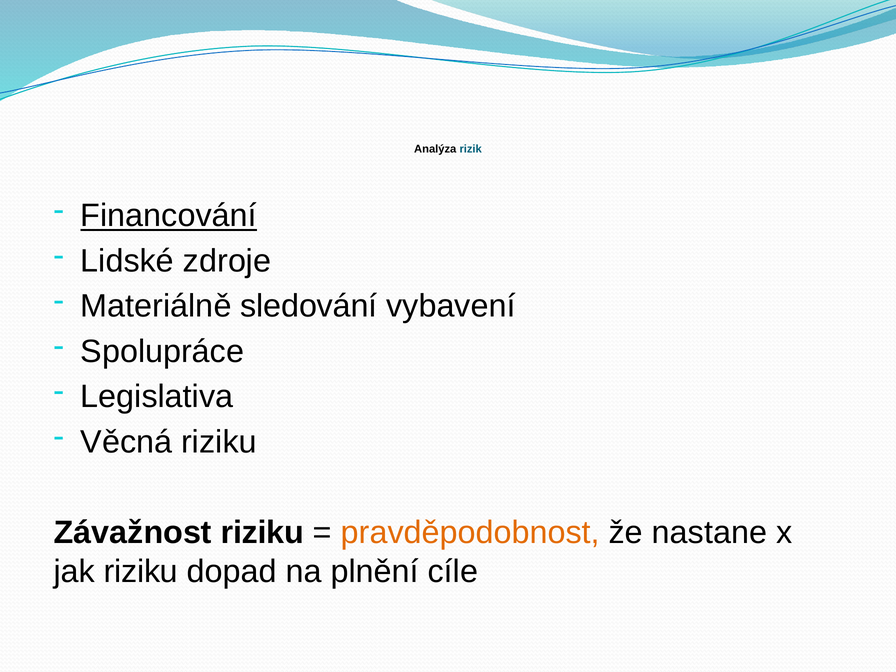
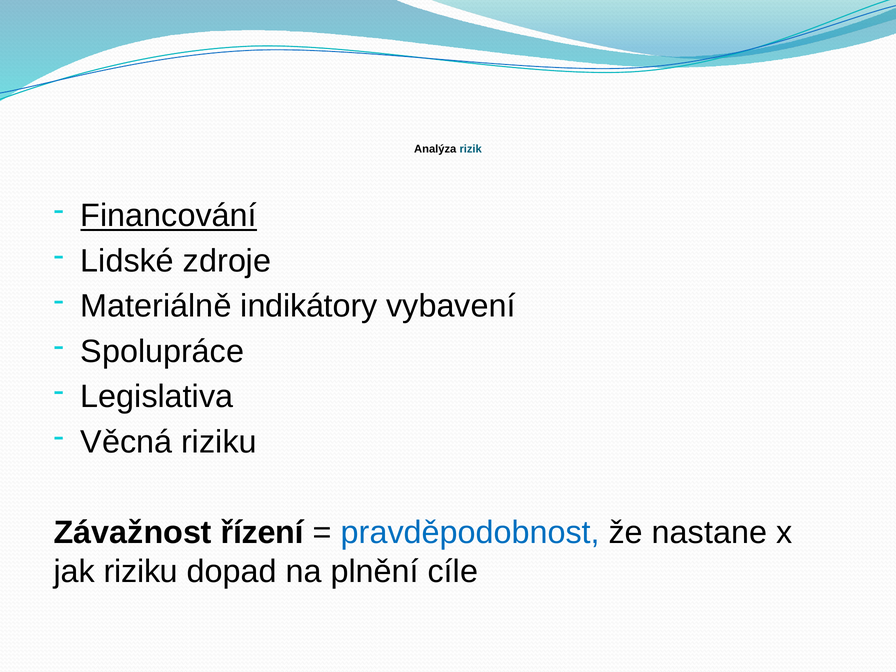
sledování: sledování -> indikátory (309, 306)
Závažnost riziku: riziku -> řízení (262, 533)
pravděpodobnost colour: orange -> blue (470, 533)
